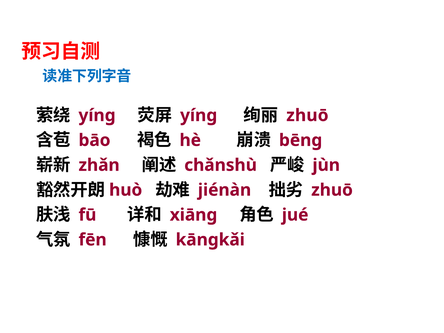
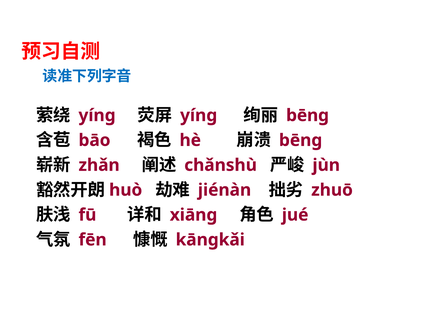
zhuō: zhuō -> bēng (308, 115)
